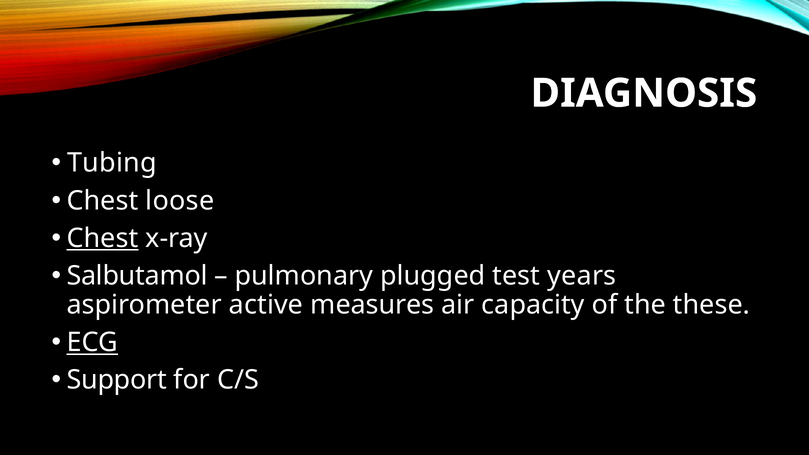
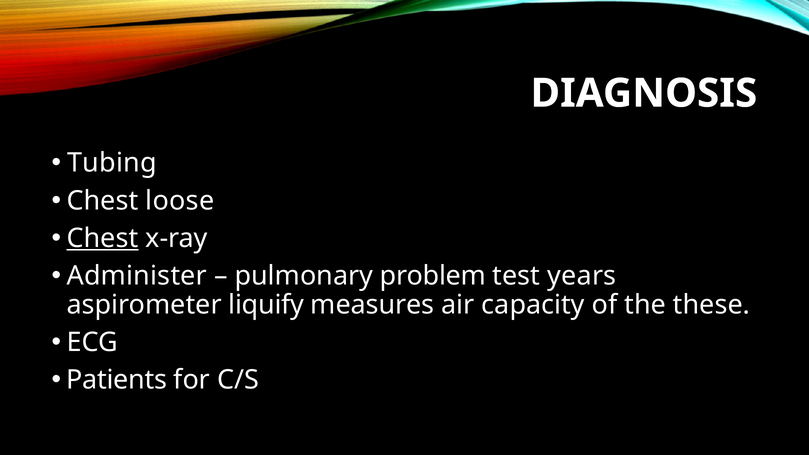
Salbutamol: Salbutamol -> Administer (137, 276)
plugged: plugged -> problem (433, 276)
active: active -> liquify (266, 305)
ECG underline: present -> none (92, 343)
Support: Support -> Patients (117, 380)
